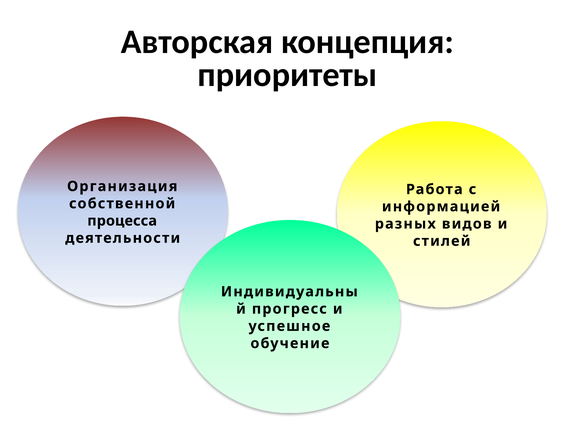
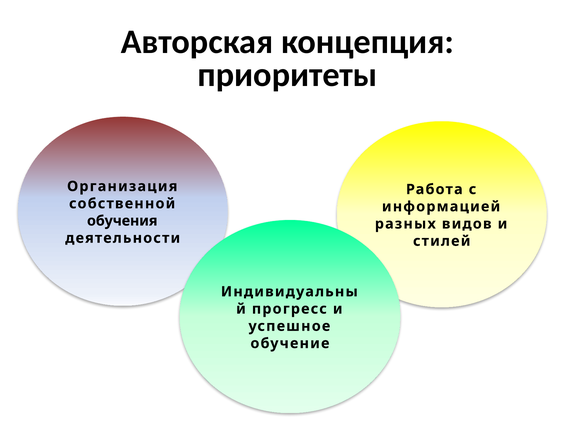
процесса: процесса -> обучения (122, 221)
